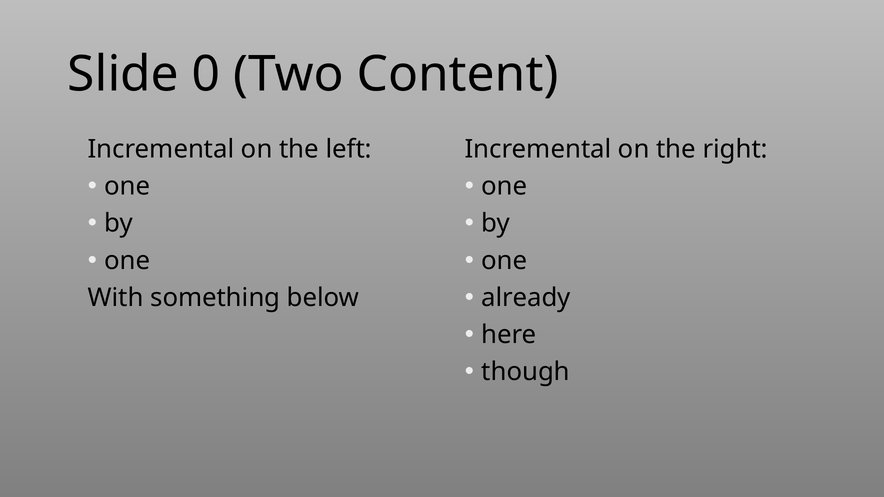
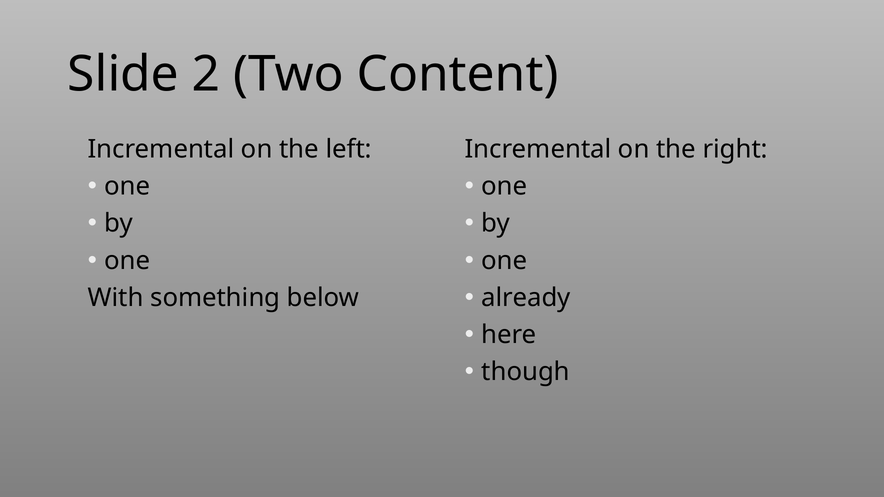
0: 0 -> 2 (206, 74)
